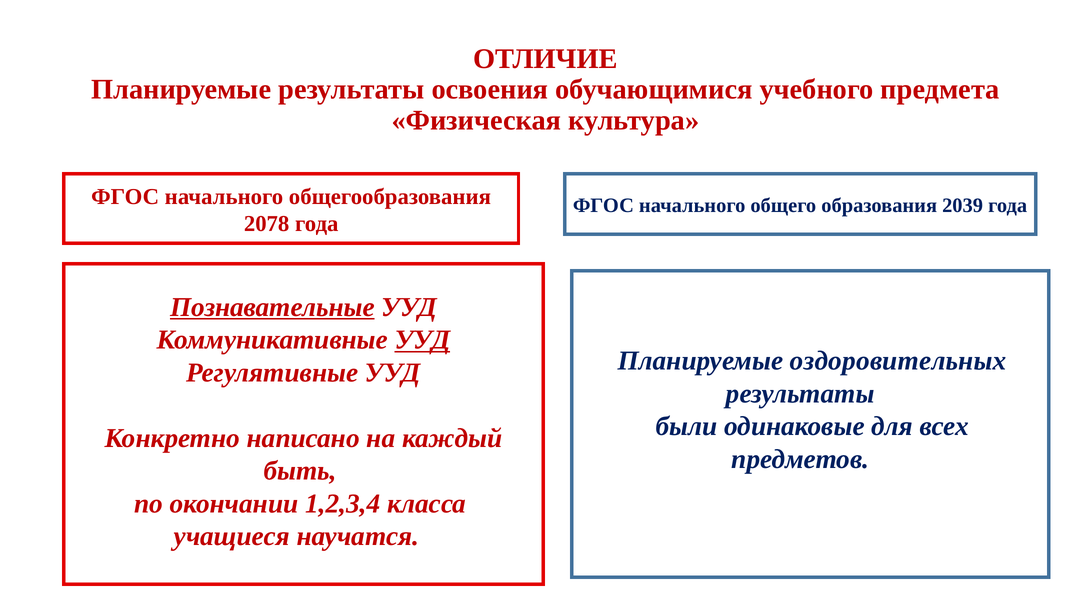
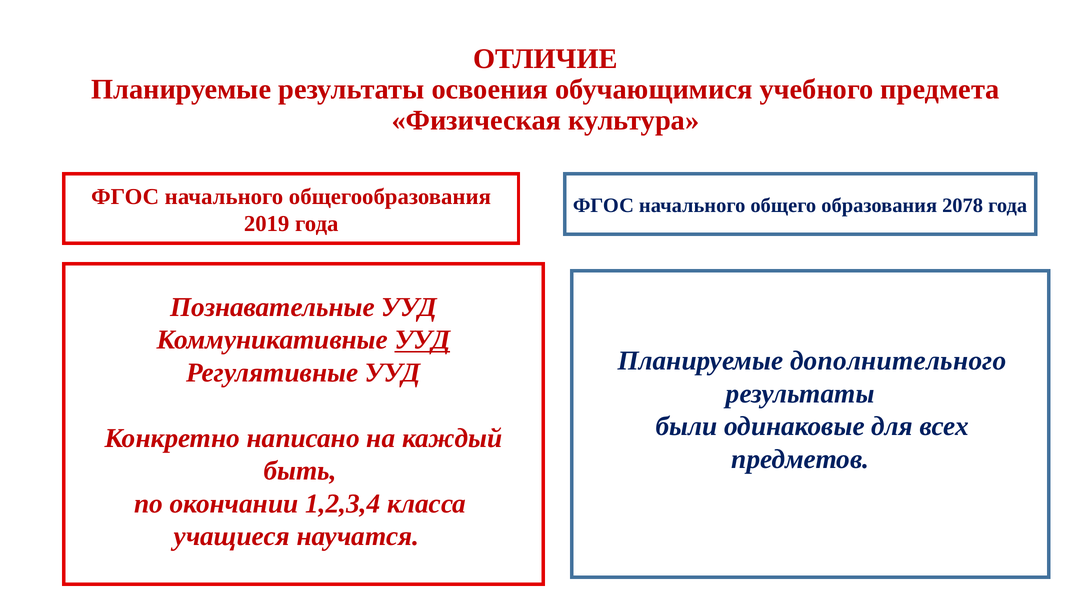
2039: 2039 -> 2078 (963, 205)
2078: 2078 -> 2019 (267, 224)
Познавательные underline: present -> none (272, 307)
оздоровительных: оздоровительных -> дополнительного (898, 361)
